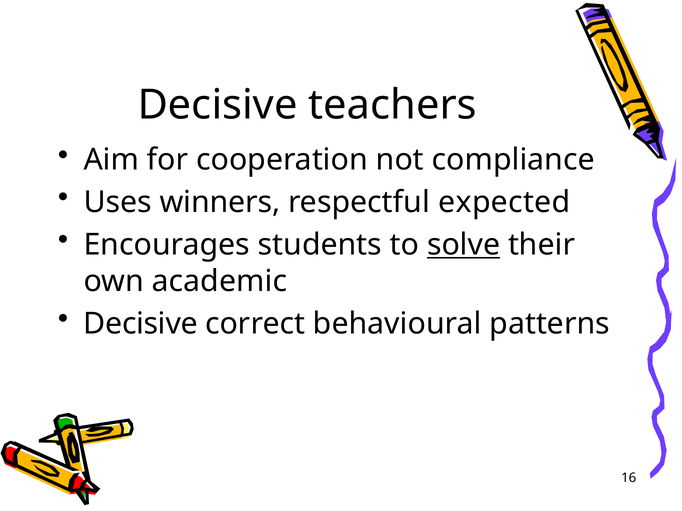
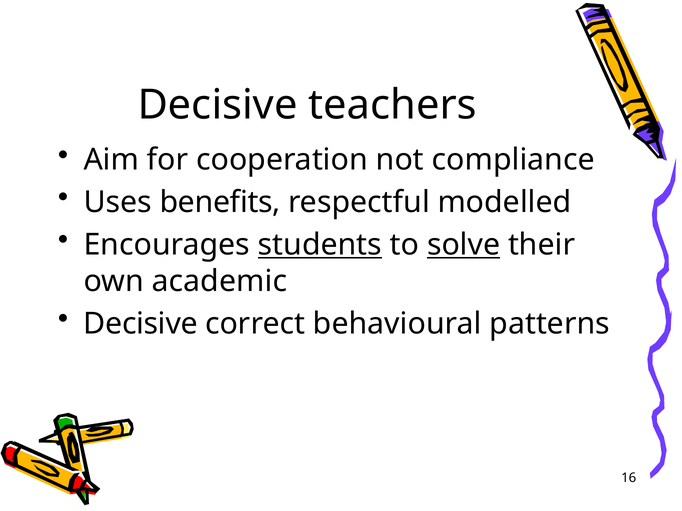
winners: winners -> benefits (220, 203)
expected: expected -> modelled (505, 203)
students underline: none -> present (320, 245)
